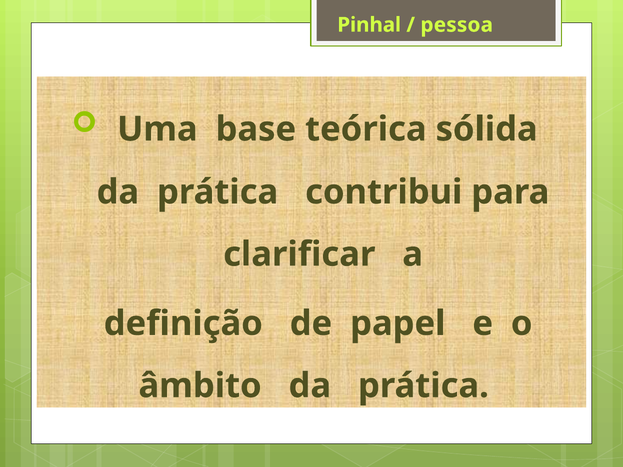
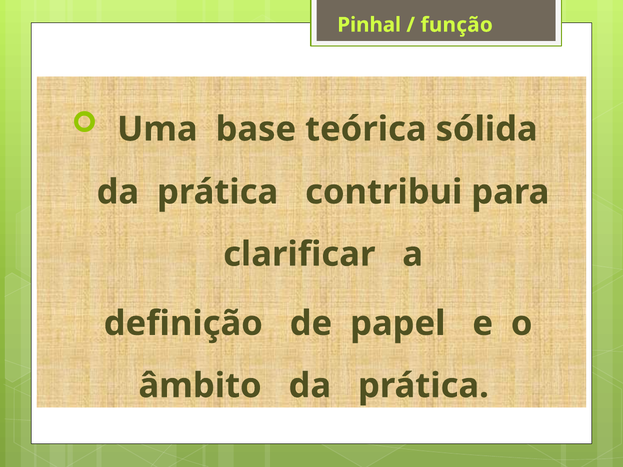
pessoa: pessoa -> função (457, 25)
